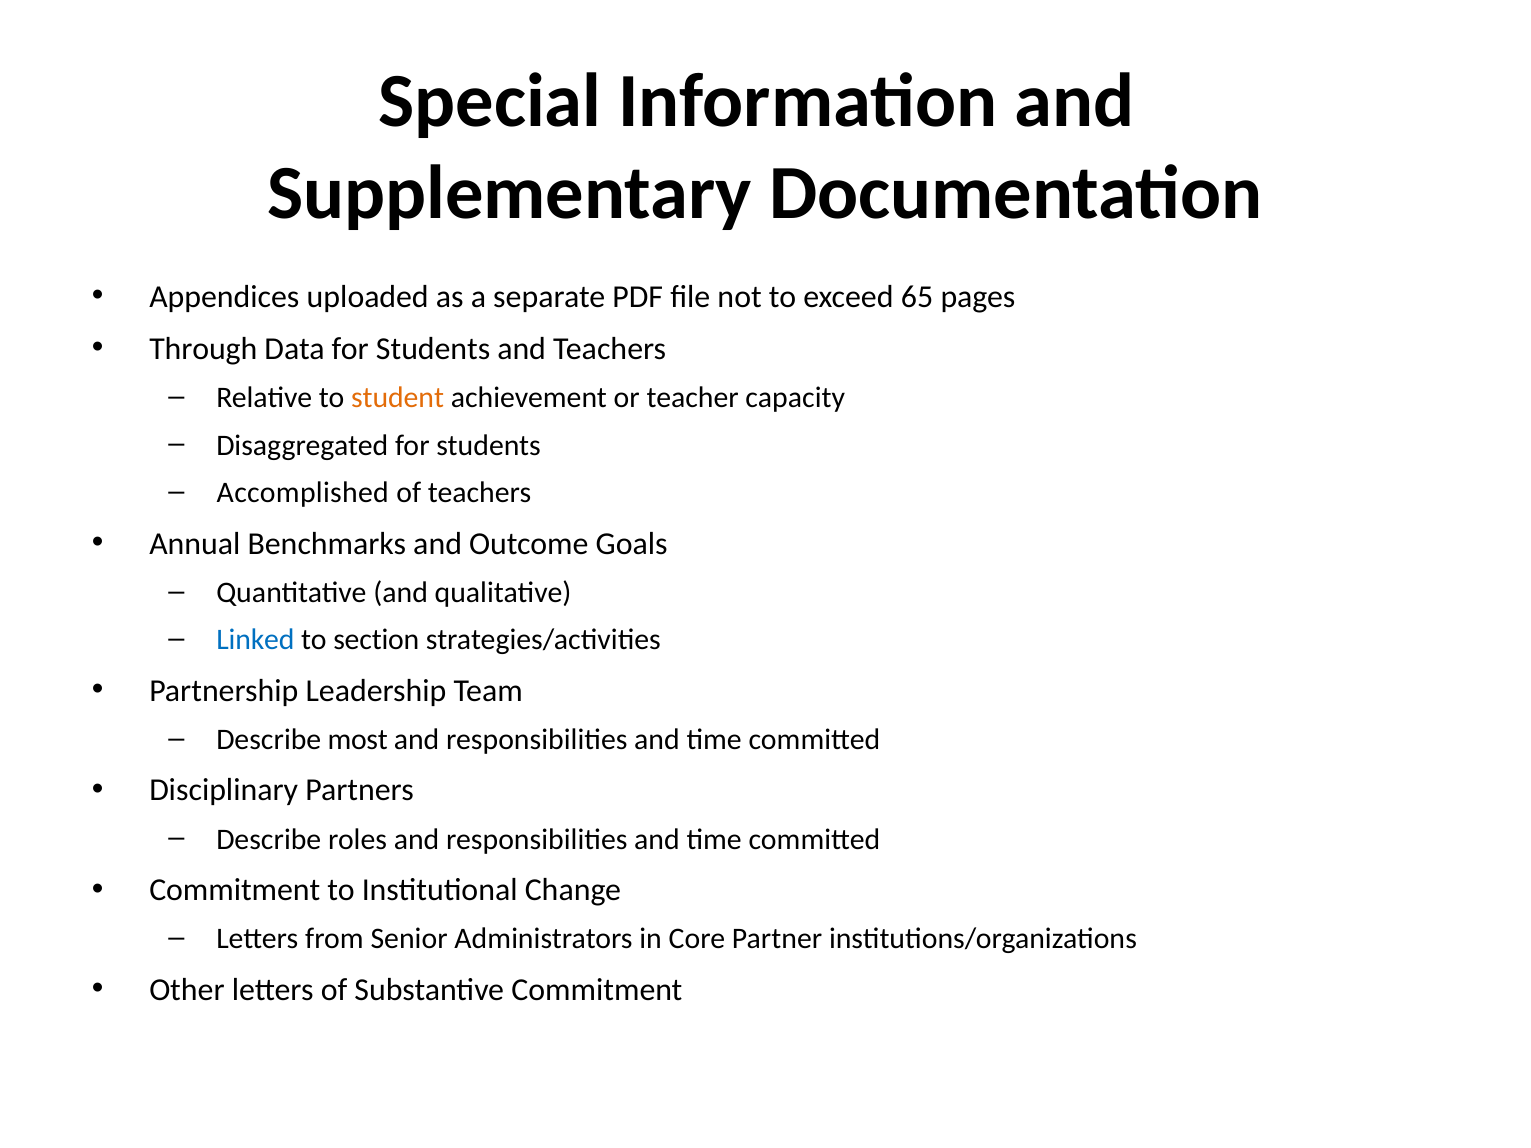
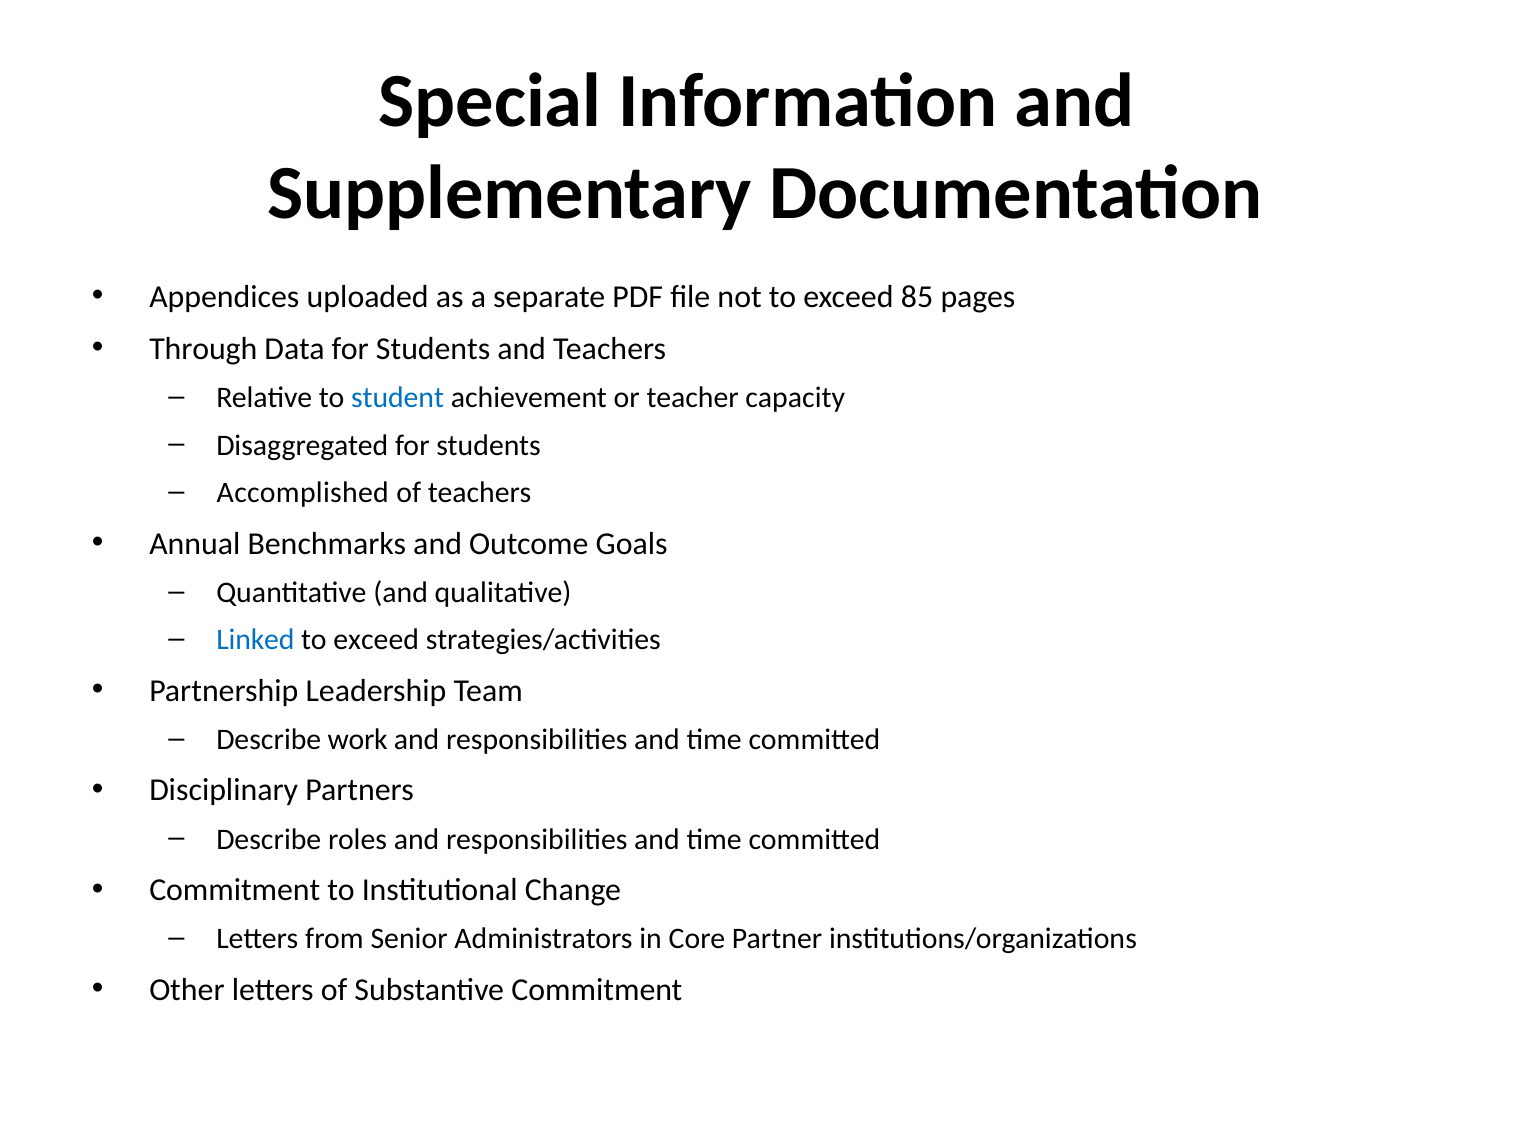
65: 65 -> 85 (917, 297)
student colour: orange -> blue (398, 398)
section: section -> exceed (376, 640)
most: most -> work (358, 740)
